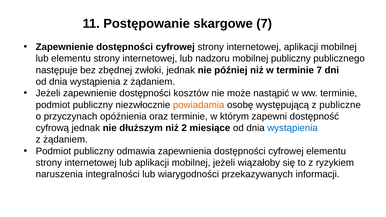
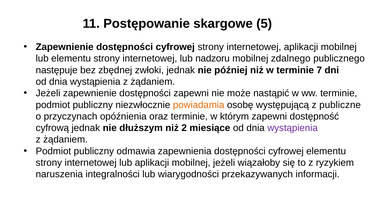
skargowe 7: 7 -> 5 (264, 24)
mobilnej publiczny: publiczny -> zdalnego (291, 59)
dostępności kosztów: kosztów -> zapewni (191, 93)
wystąpienia colour: blue -> purple (293, 128)
